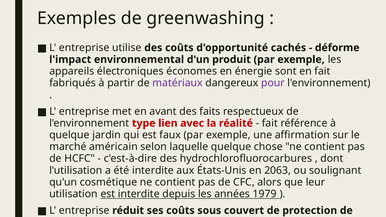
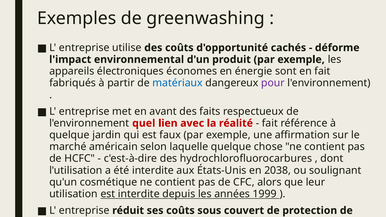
matériaux colour: purple -> blue (178, 83)
type: type -> quel (144, 123)
2063: 2063 -> 2038 (278, 170)
1979: 1979 -> 1999 (265, 194)
